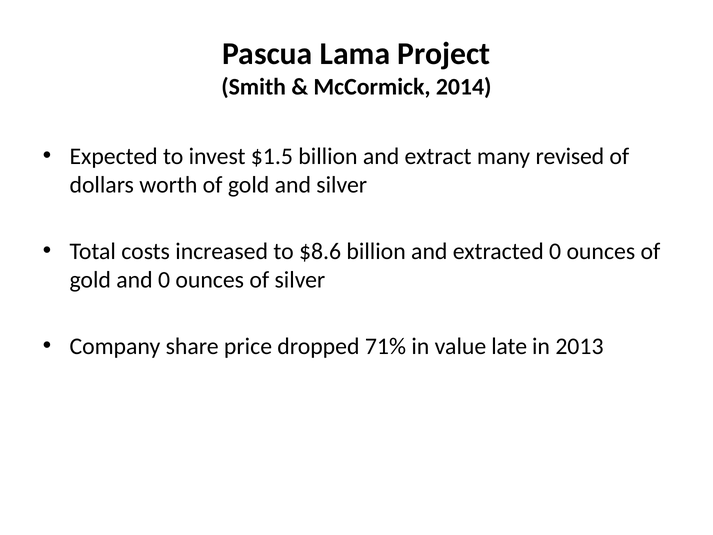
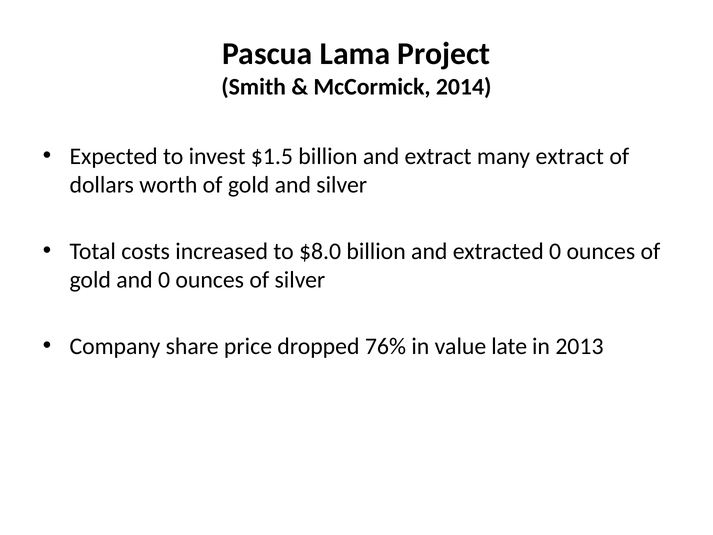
many revised: revised -> extract (570, 156)
$8.6: $8.6 -> $8.0 (320, 251)
71%: 71% -> 76% (385, 346)
